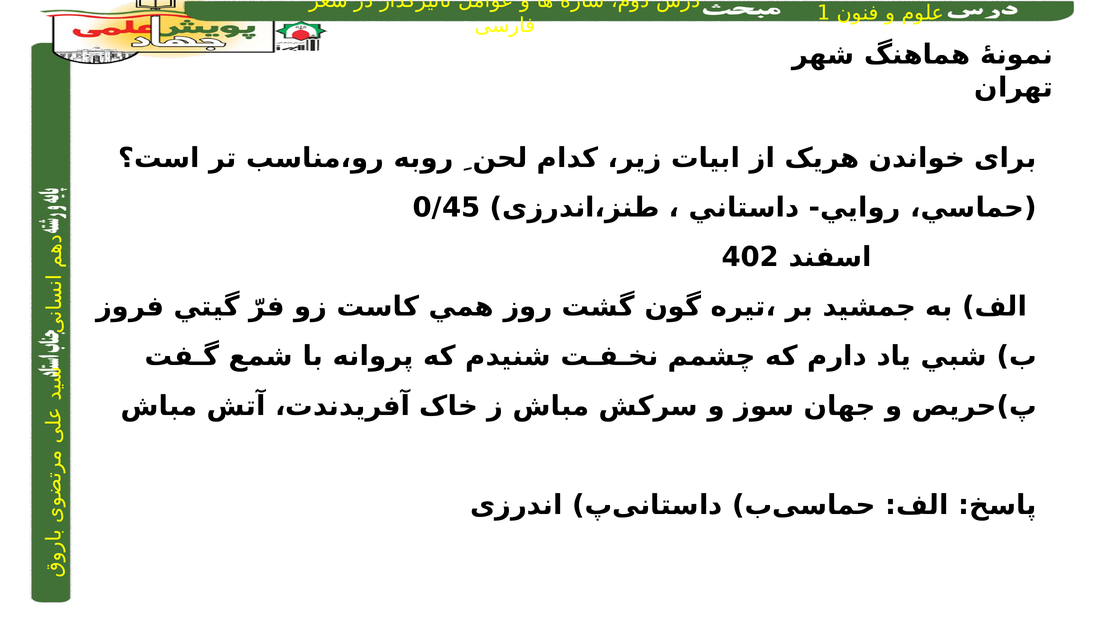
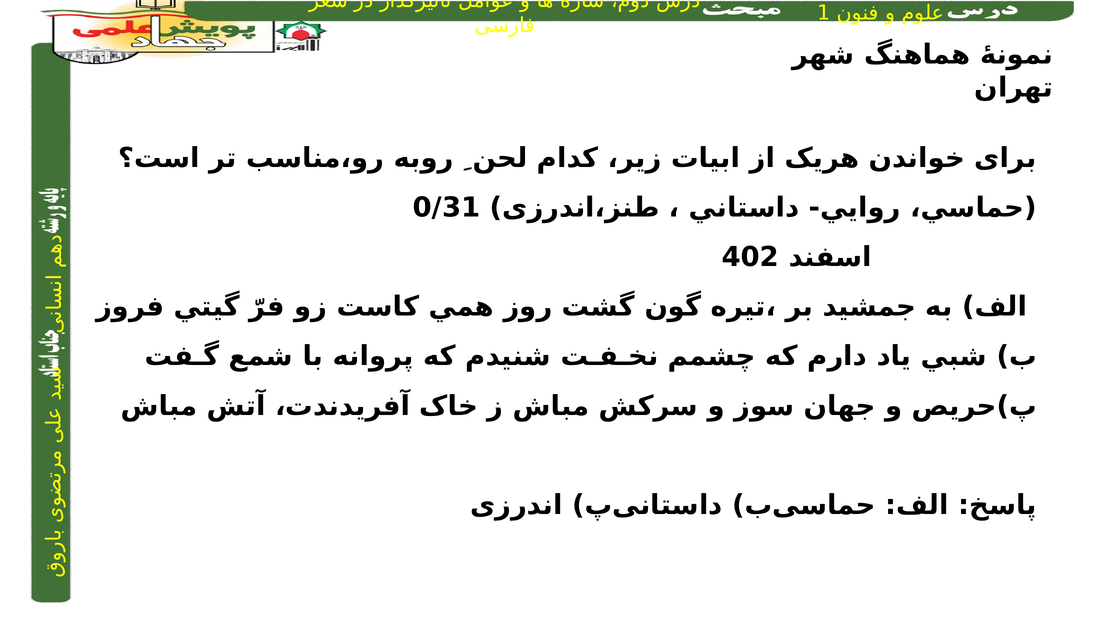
0/45: 0/45 -> 0/31 (447, 208)
